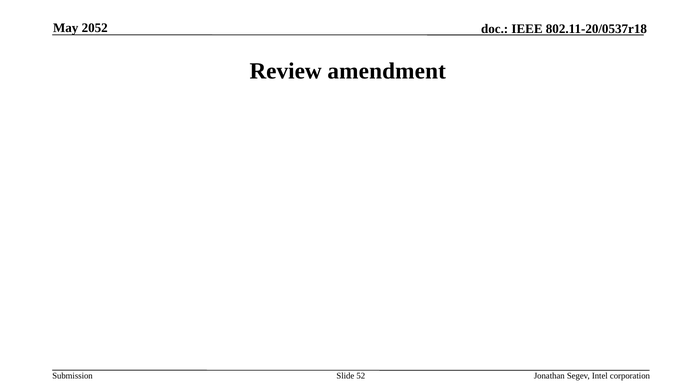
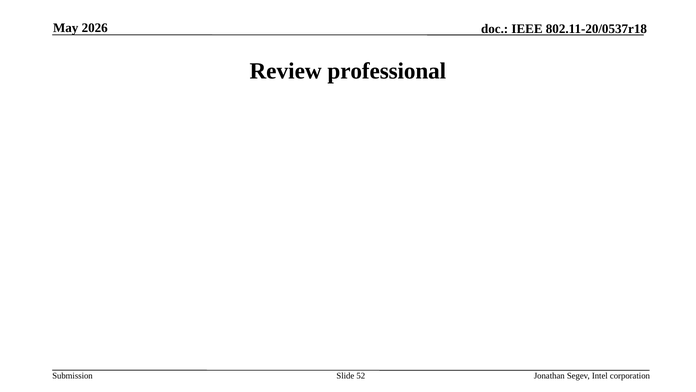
2052: 2052 -> 2026 (95, 28)
amendment: amendment -> professional (387, 71)
